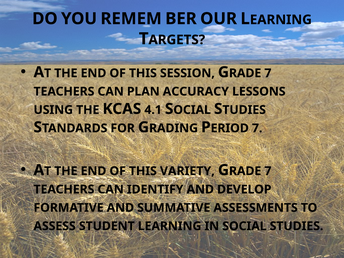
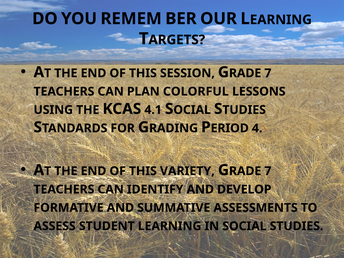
ACCURACY: ACCURACY -> COLORFUL (196, 92)
7: 7 -> 4 (257, 128)
